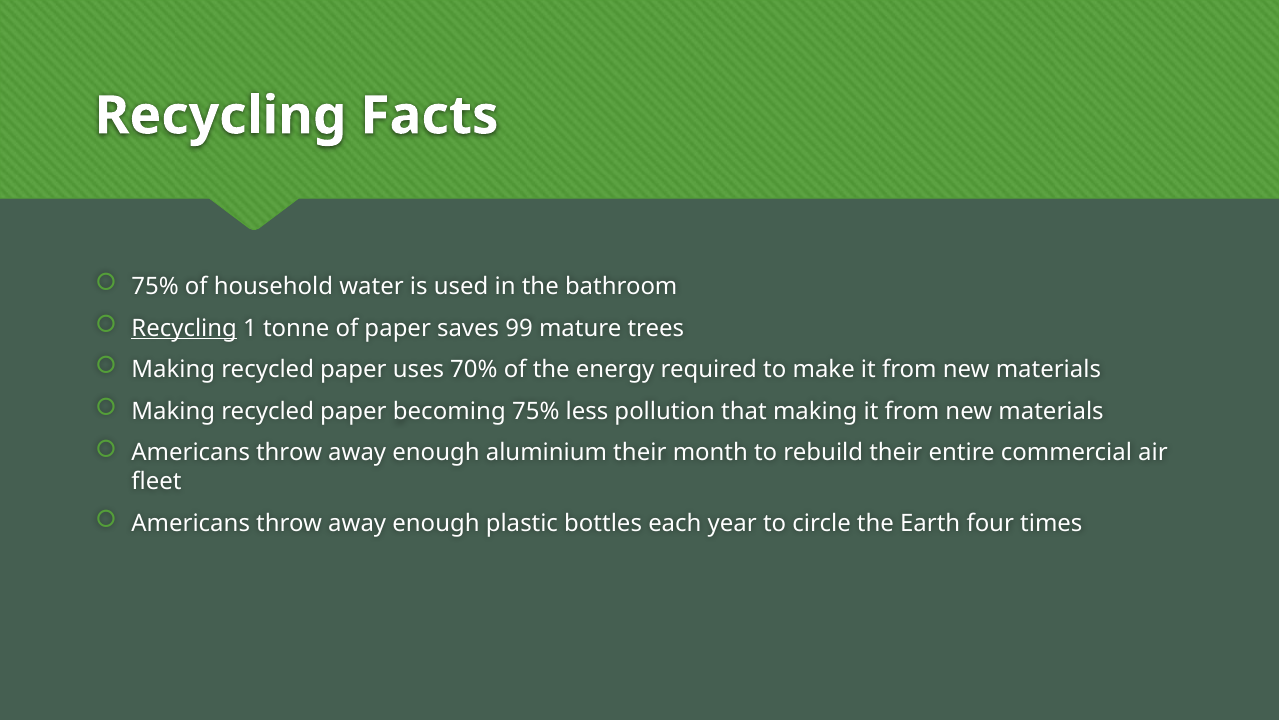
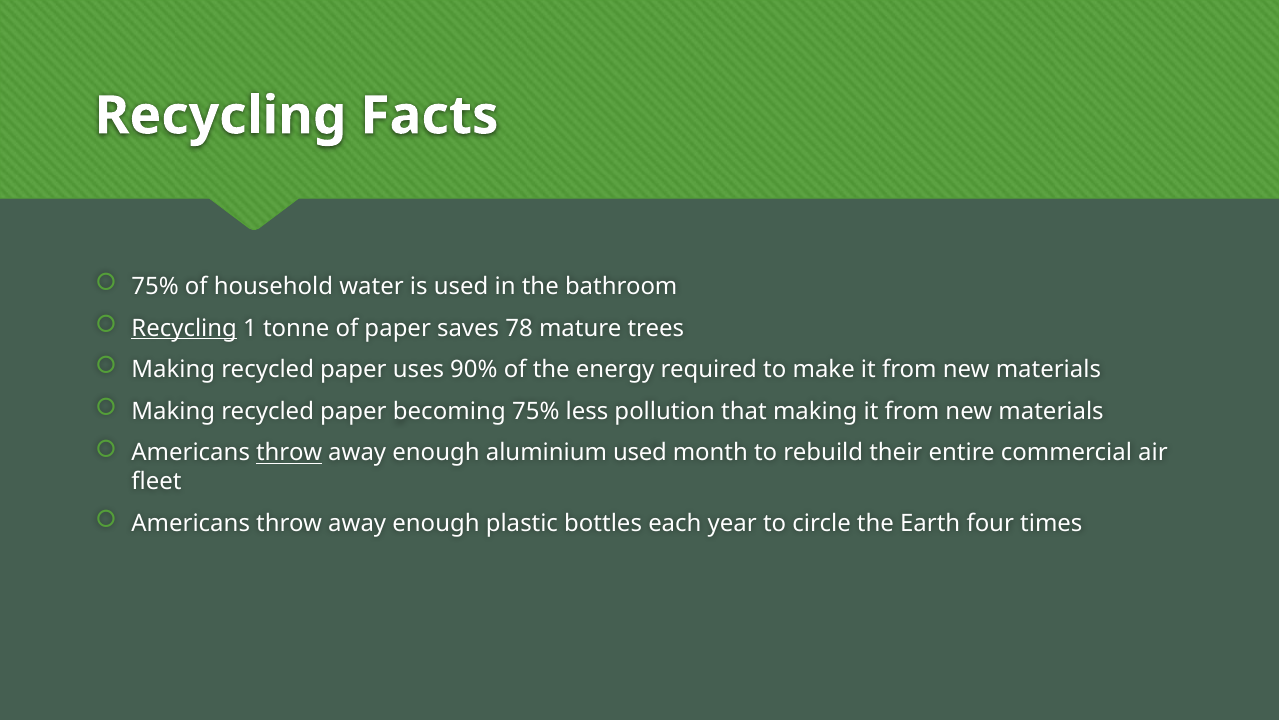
99: 99 -> 78 (519, 328)
70%: 70% -> 90% (474, 370)
throw underline: none -> present (289, 453)
aluminium their: their -> used (640, 453)
